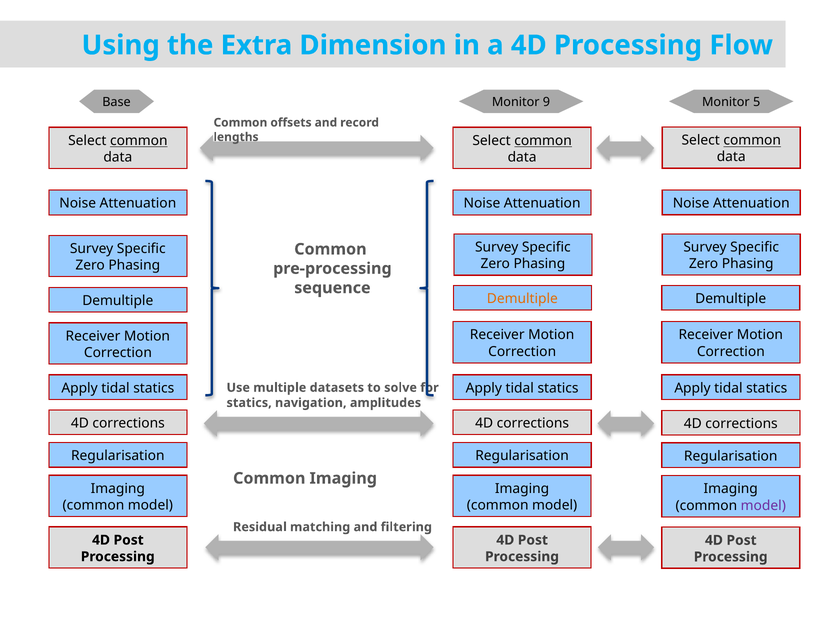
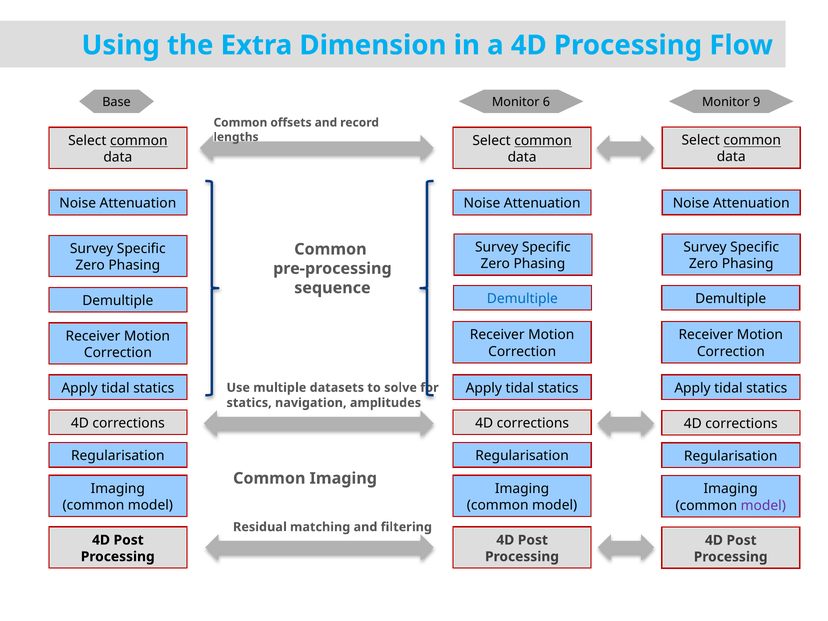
9: 9 -> 6 (546, 102)
5: 5 -> 9 (757, 102)
Demultiple colour: orange -> blue (522, 299)
